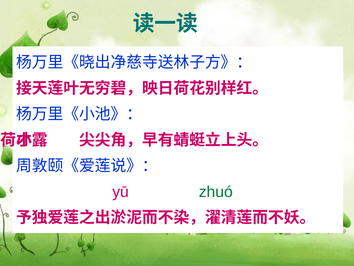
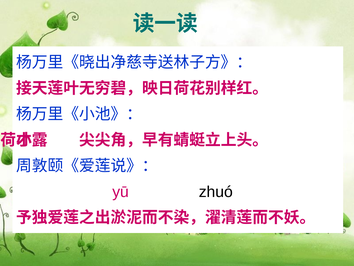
zhuó colour: green -> black (216, 191)
